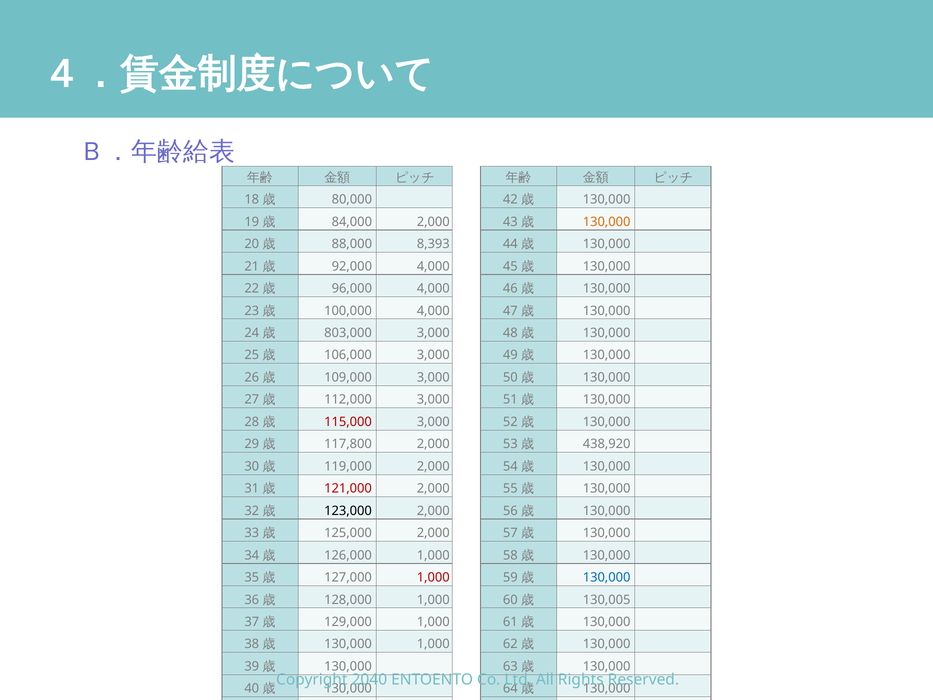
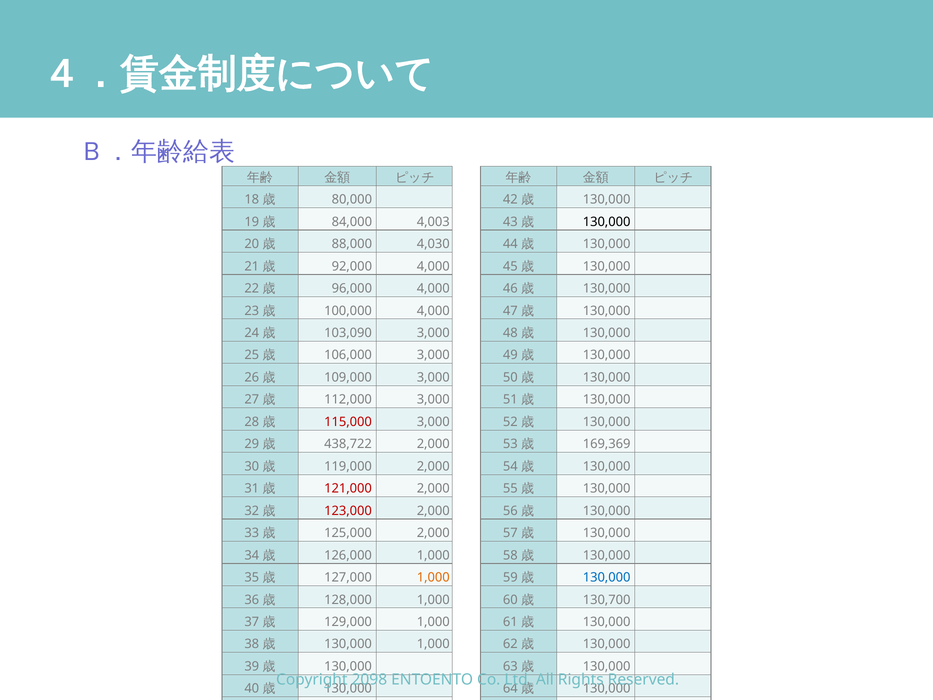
84,000 2,000: 2,000 -> 4,003 (433, 222)
130,000 colour: orange -> black (607, 222)
8,393: 8,393 -> 4,030 (433, 244)
803,000: 803,000 -> 103,090 (348, 333)
117,800: 117,800 -> 438,722 (348, 444)
438,920: 438,920 -> 169,369 (607, 444)
123,000 colour: black -> red (348, 511)
1,000 colour: red -> orange (433, 577)
130,005: 130,005 -> 130,700 (607, 600)
2040: 2040 -> 2098 (369, 679)
